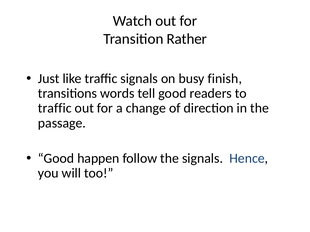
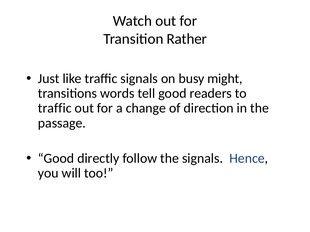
finish: finish -> might (225, 79)
happen: happen -> directly (98, 159)
